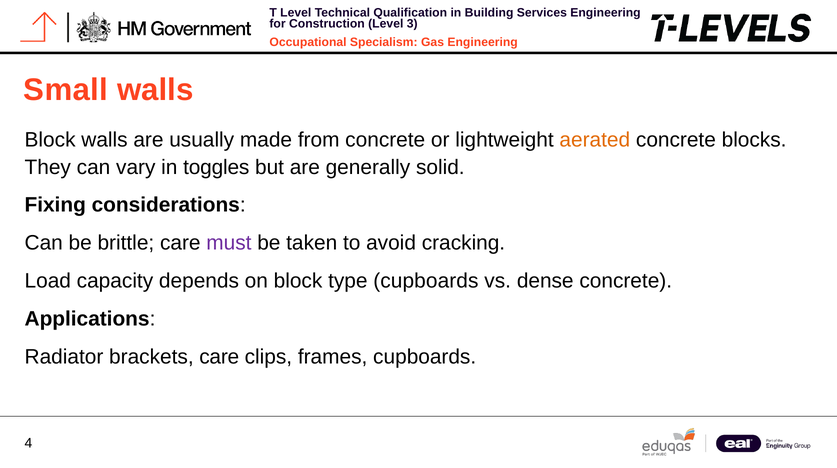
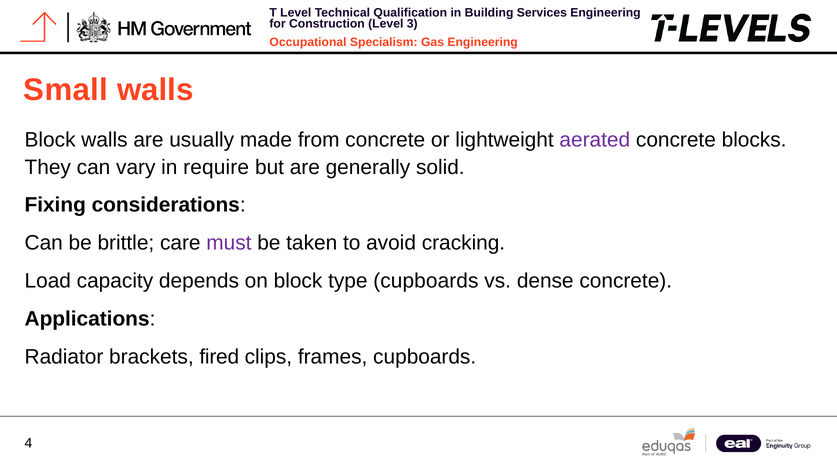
aerated colour: orange -> purple (595, 140)
toggles: toggles -> require (216, 167)
brackets care: care -> fired (219, 357)
